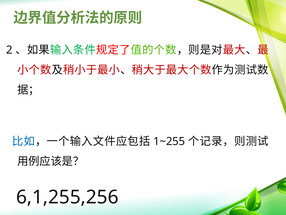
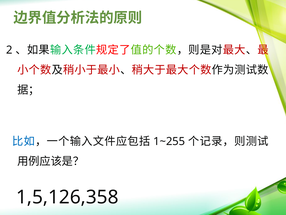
6,1,255,256: 6,1,255,256 -> 1,5,126,358 (67, 197)
